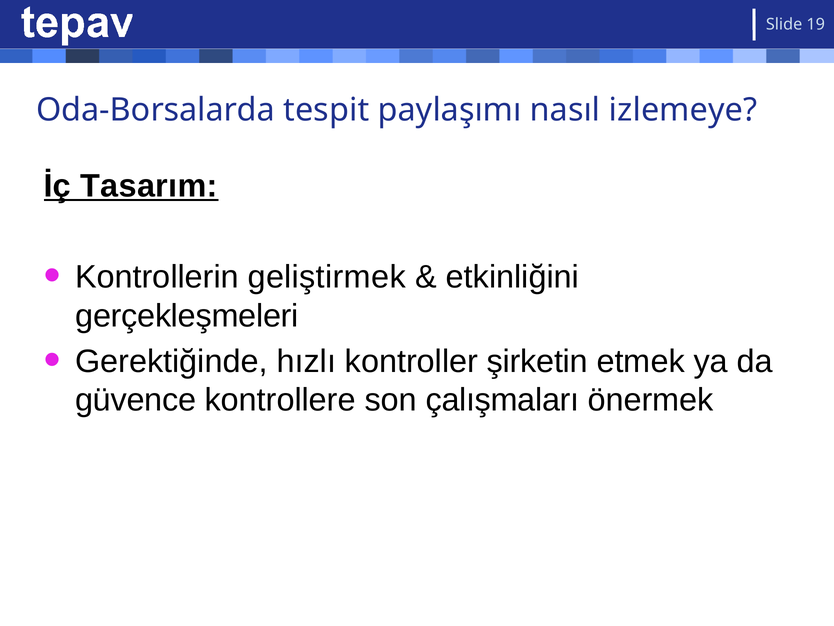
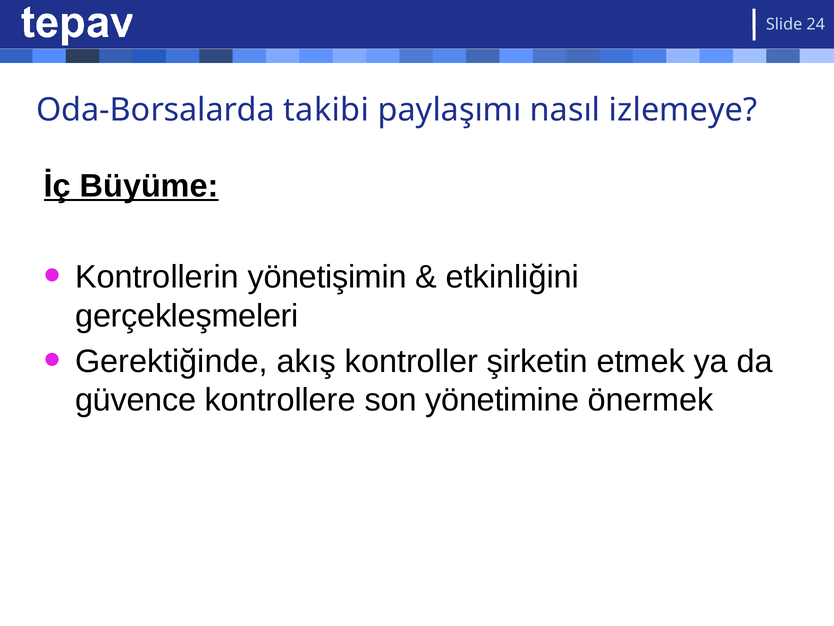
19: 19 -> 24 (816, 24)
tespit: tespit -> takibi (326, 110)
Tasarım: Tasarım -> Büyüme (149, 186)
geliştirmek: geliştirmek -> yönetişimin (327, 277)
hızlı: hızlı -> akış (306, 361)
çalışmaları: çalışmaları -> yönetimine (502, 400)
